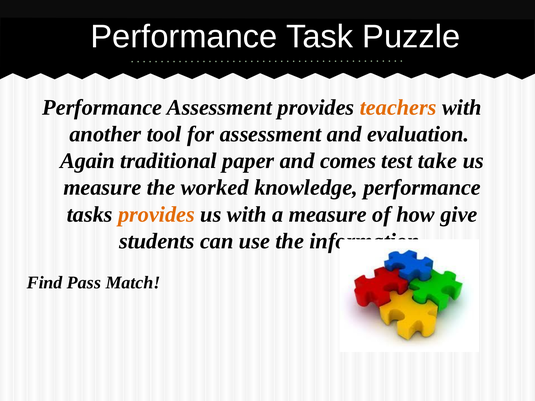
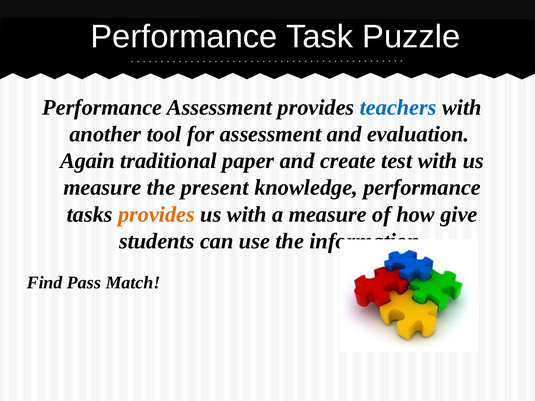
teachers colour: orange -> blue (398, 107)
comes: comes -> create (348, 161)
test take: take -> with (438, 161)
worked: worked -> present (215, 188)
